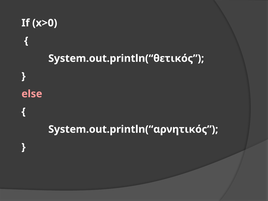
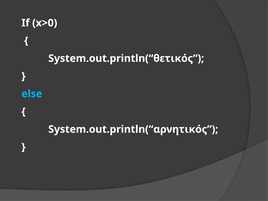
else colour: pink -> light blue (32, 94)
